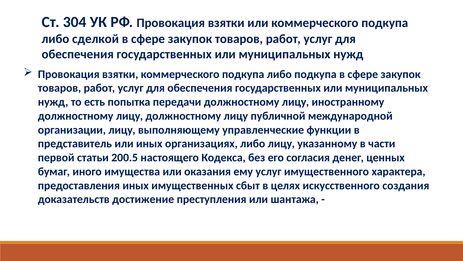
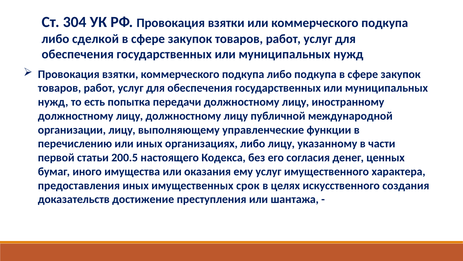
представитель: представитель -> перечислению (75, 143)
сбыт: сбыт -> срок (248, 185)
